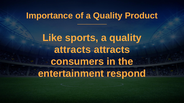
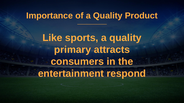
attracts: attracts -> primary (73, 50)
